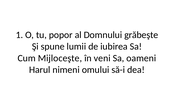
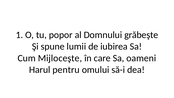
veni: veni -> care (102, 58)
nimeni: nimeni -> pentru (66, 70)
